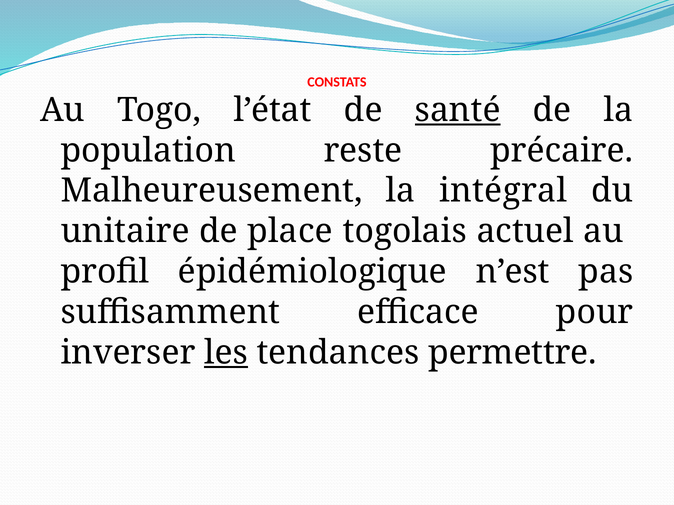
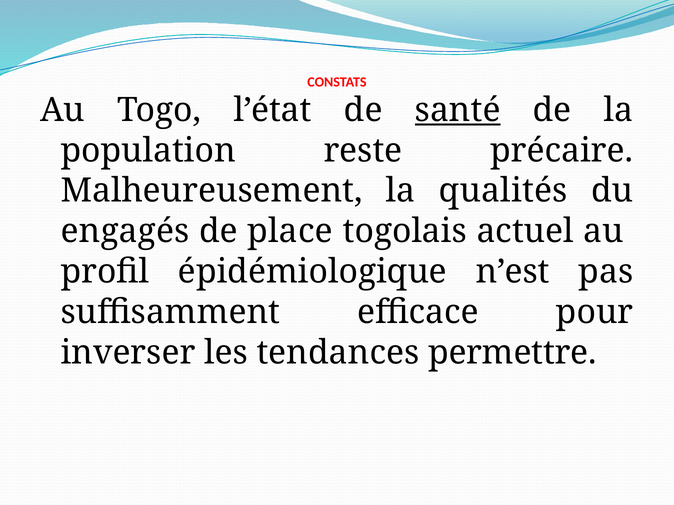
intégral: intégral -> qualités (503, 191)
unitaire: unitaire -> engagés (125, 231)
les underline: present -> none (226, 353)
